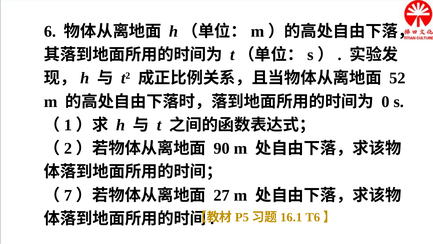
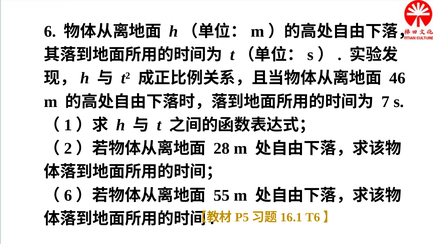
52: 52 -> 46 (397, 78)
0: 0 -> 7 (385, 101)
90: 90 -> 28 (222, 148)
7: 7 -> 6 (68, 195)
27: 27 -> 55 (222, 195)
